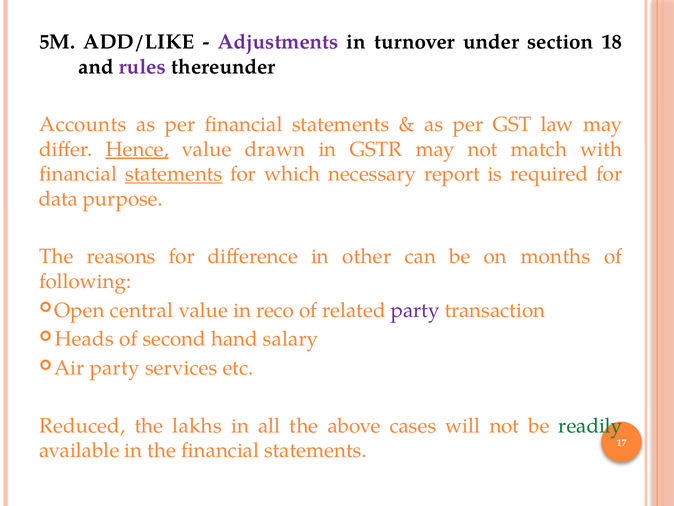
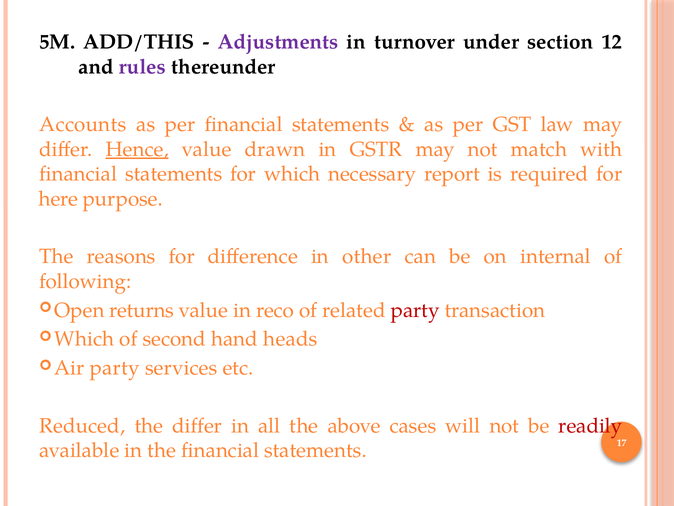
ADD/LIKE: ADD/LIKE -> ADD/THIS (139, 42)
18: 18 -> 12 (612, 42)
statements underline: present -> none (174, 174)
data: data -> here (58, 199)
months: months -> internal (556, 256)
central: central -> returns (142, 310)
party colour: purple -> red (415, 310)
Heads: Heads -> Which (84, 339)
salary: salary -> heads (290, 339)
the lakhs: lakhs -> differ (197, 426)
readily colour: green -> red (590, 426)
